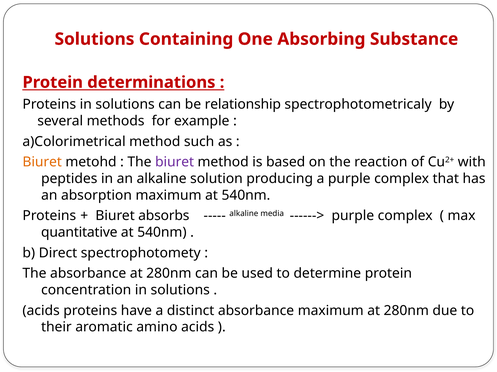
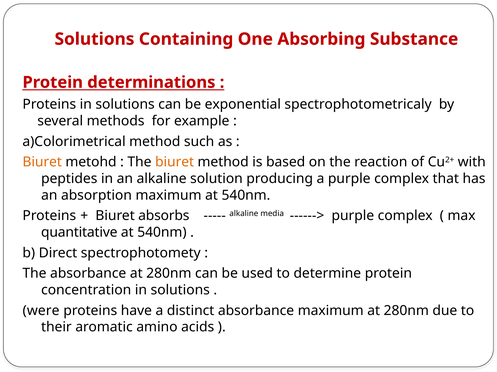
relationship: relationship -> exponential (243, 105)
biuret colour: purple -> orange (175, 162)
acids: acids -> were (41, 311)
